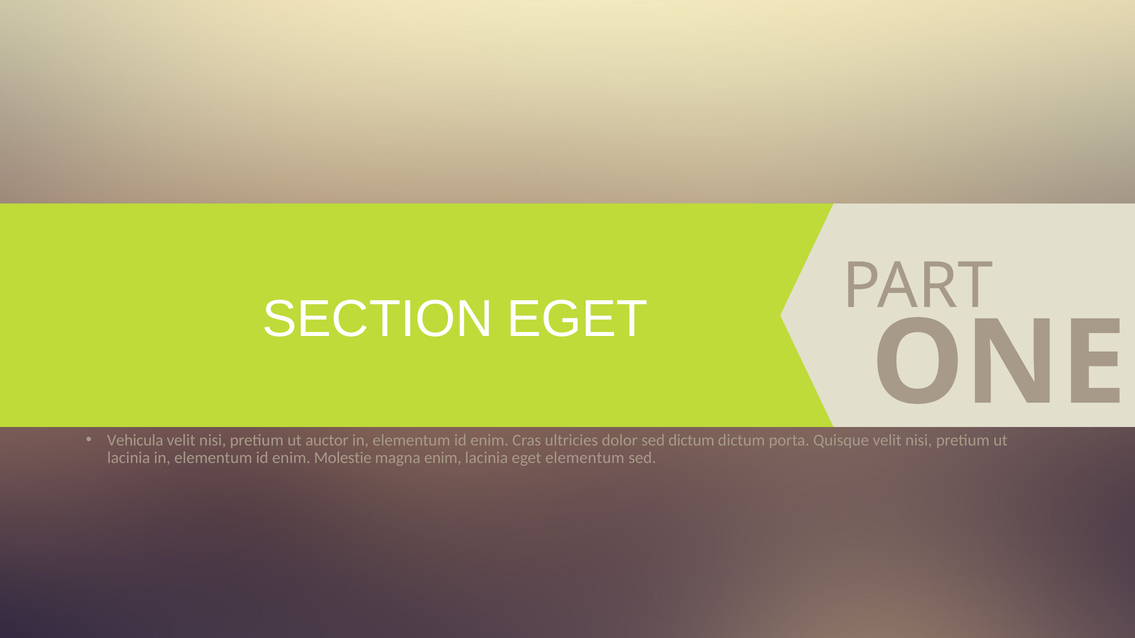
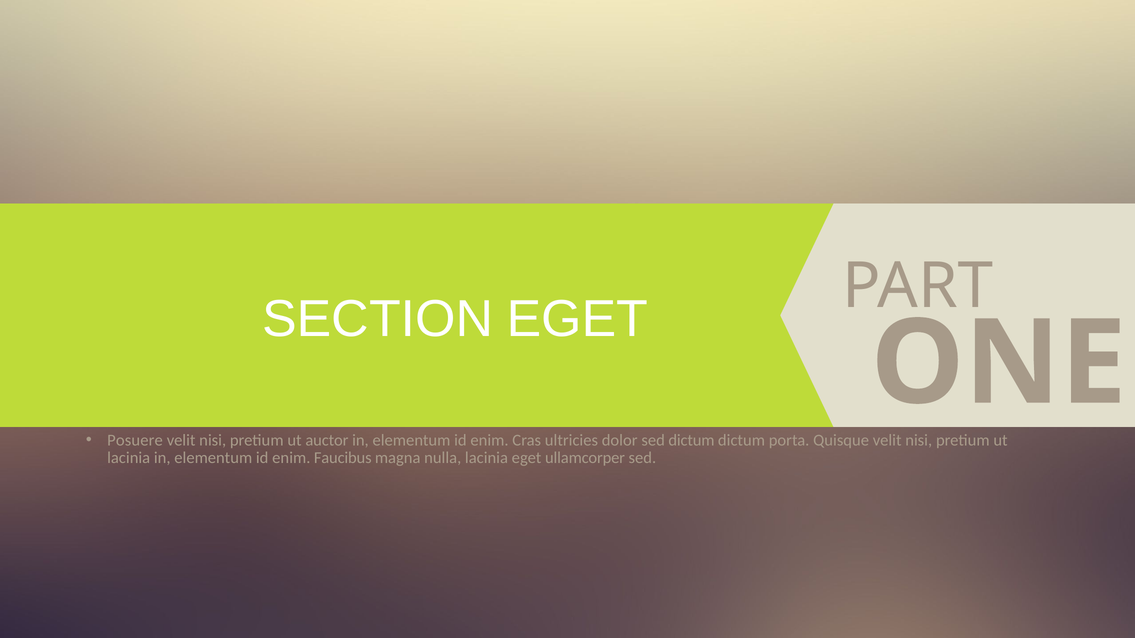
Vehicula: Vehicula -> Posuere (135, 440)
Molestie: Molestie -> Faucibus (343, 458)
magna enim: enim -> nulla (443, 458)
eget elementum: elementum -> ullamcorper (585, 458)
